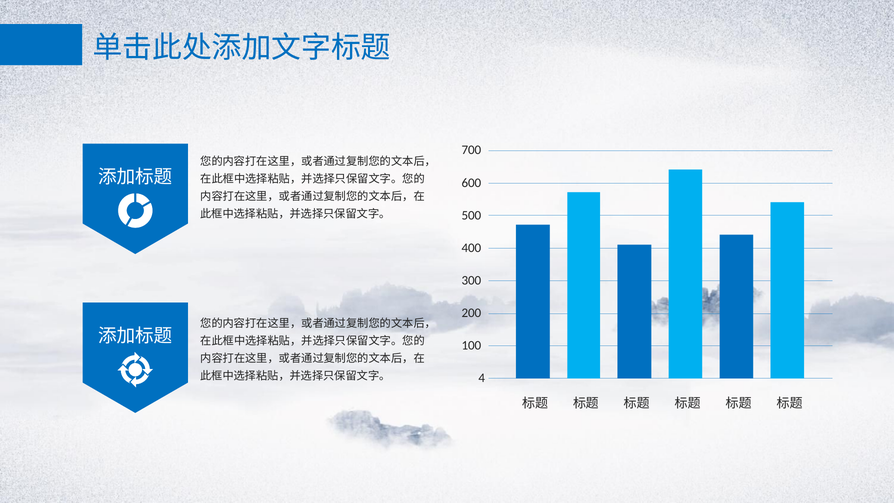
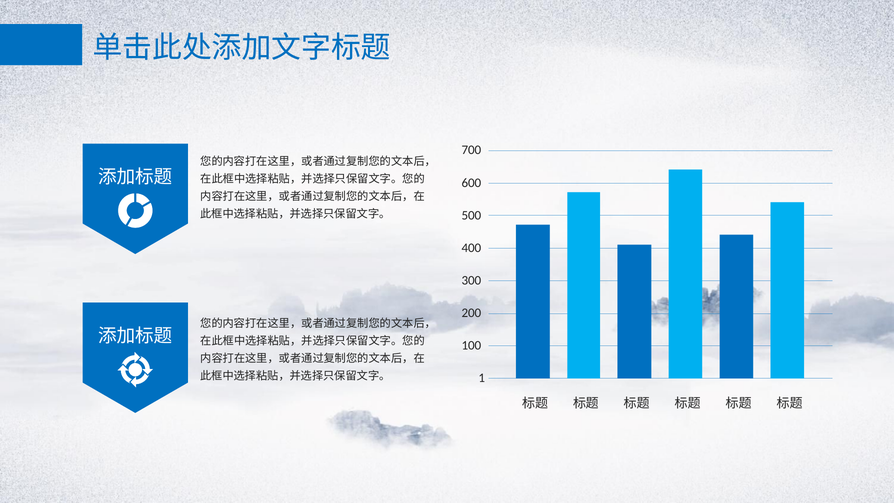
4: 4 -> 1 (482, 378)
